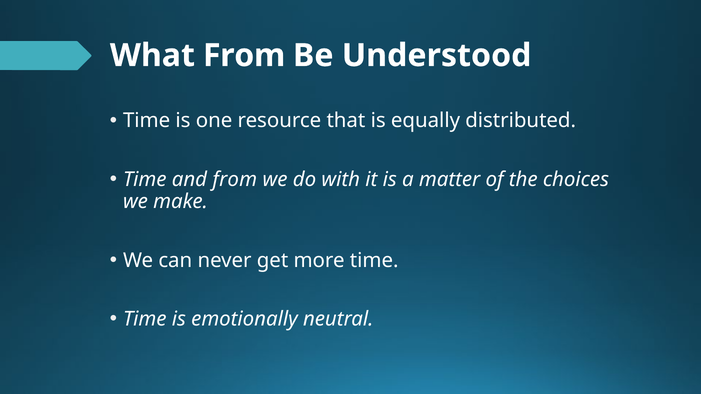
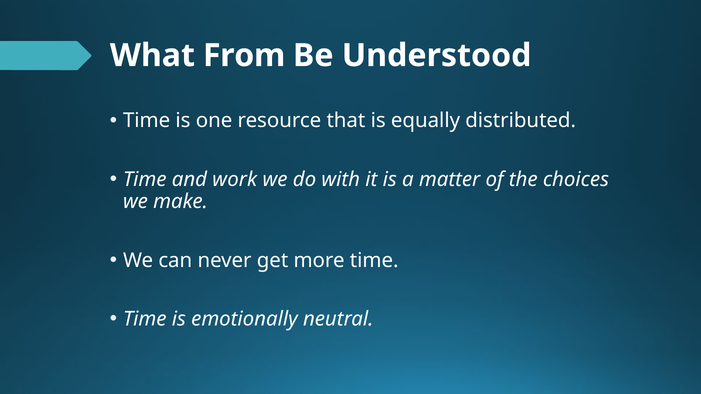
and from: from -> work (235, 180)
